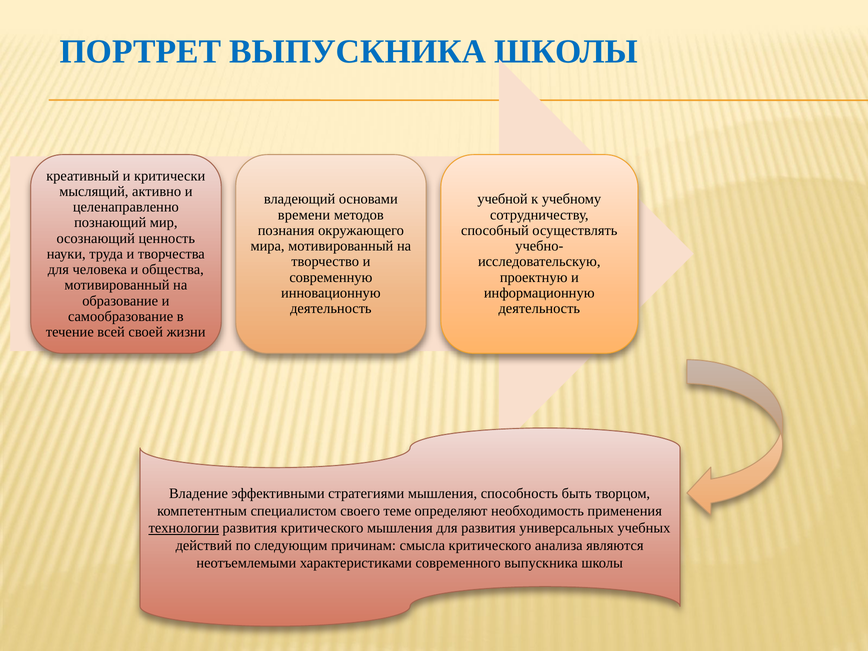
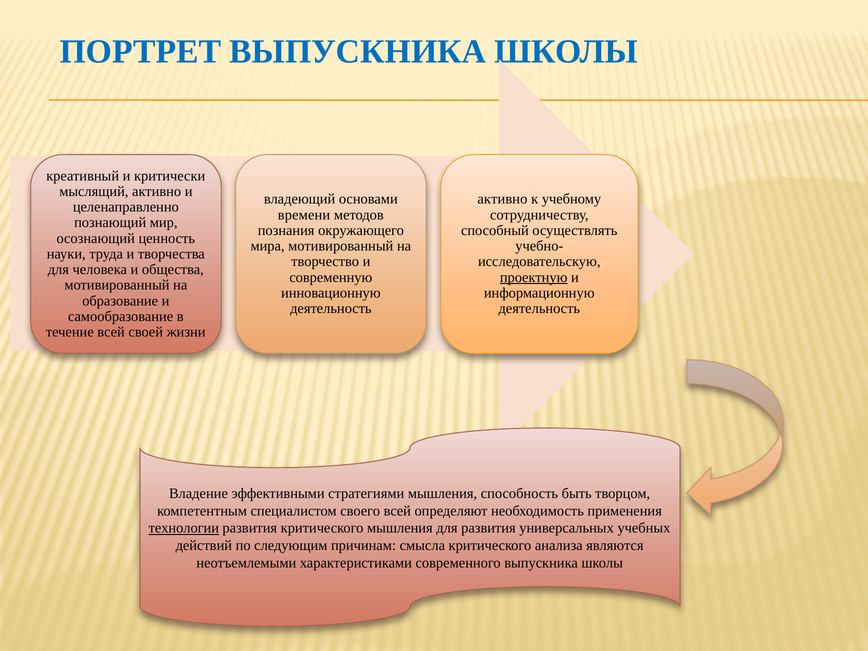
учебной: учебной -> активно (502, 199)
проектную underline: none -> present (534, 277)
своего теме: теме -> всей (397, 511)
